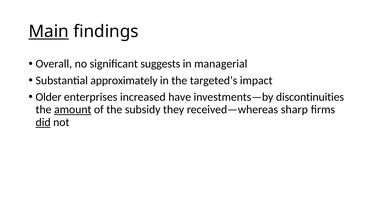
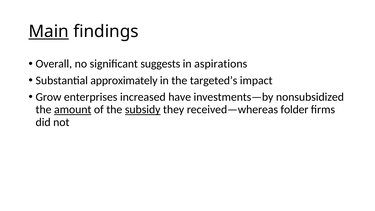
managerial: managerial -> aspirations (221, 64)
Older: Older -> Grow (48, 97)
discontinuities: discontinuities -> nonsubsidized (310, 97)
subsidy underline: none -> present (143, 110)
sharp: sharp -> folder (294, 110)
did underline: present -> none (43, 122)
